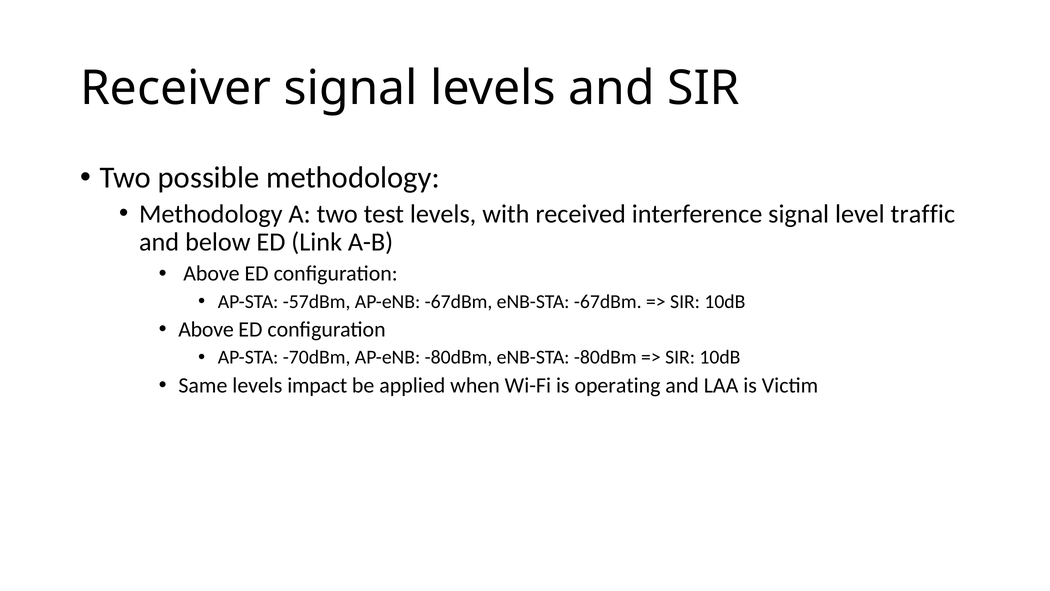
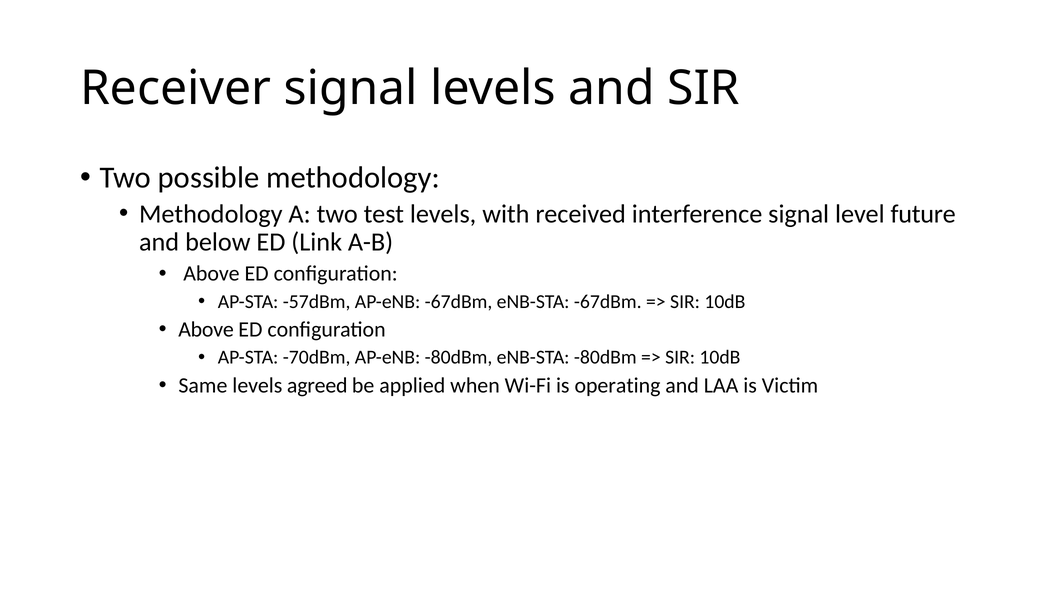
traffic: traffic -> future (923, 214)
impact: impact -> agreed (317, 385)
